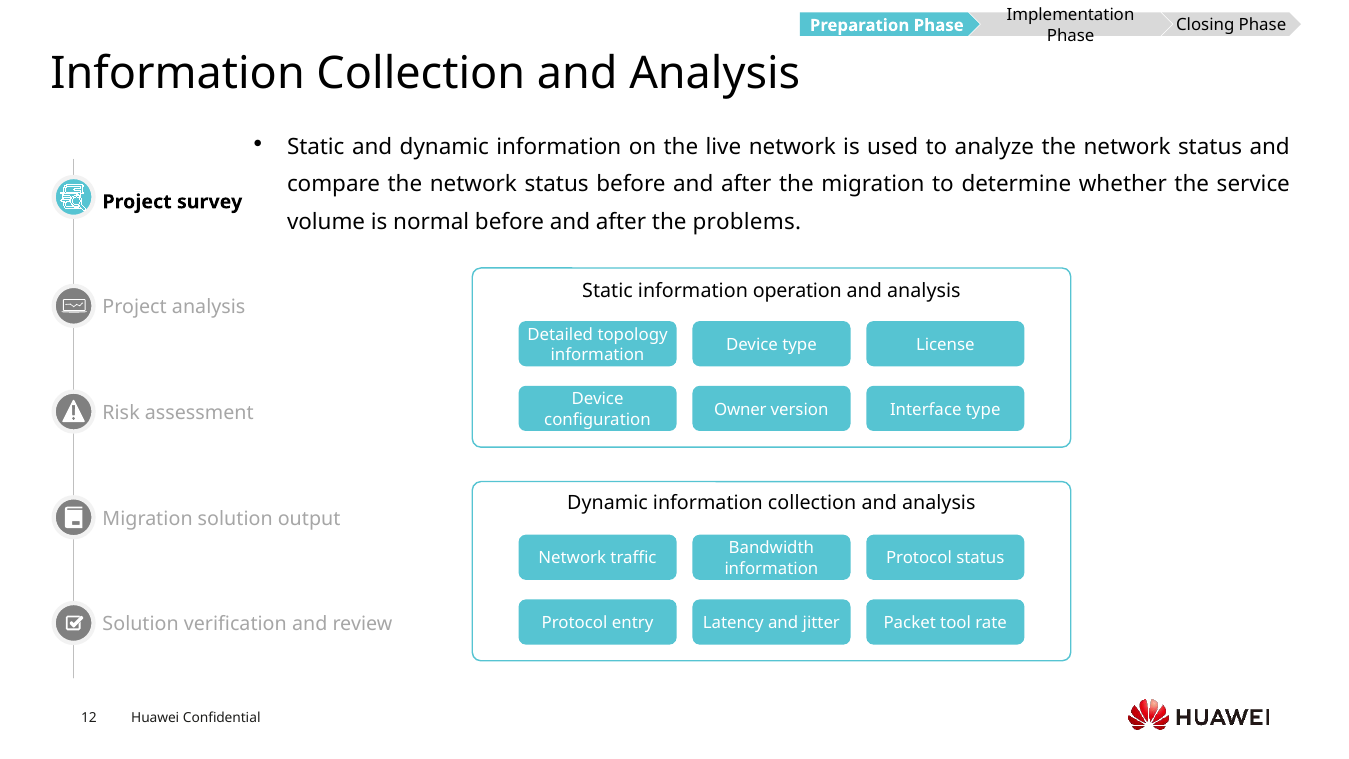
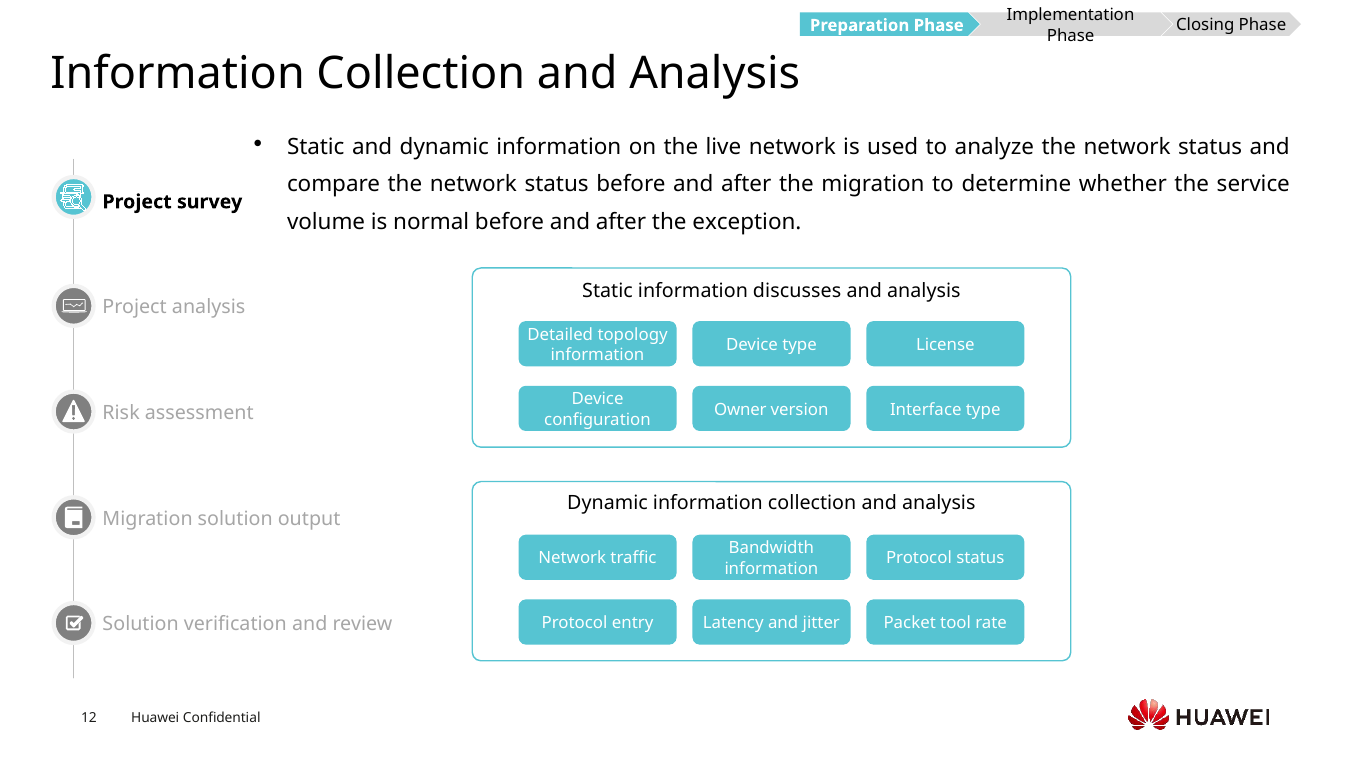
problems: problems -> exception (747, 222)
operation: operation -> discusses (797, 291)
